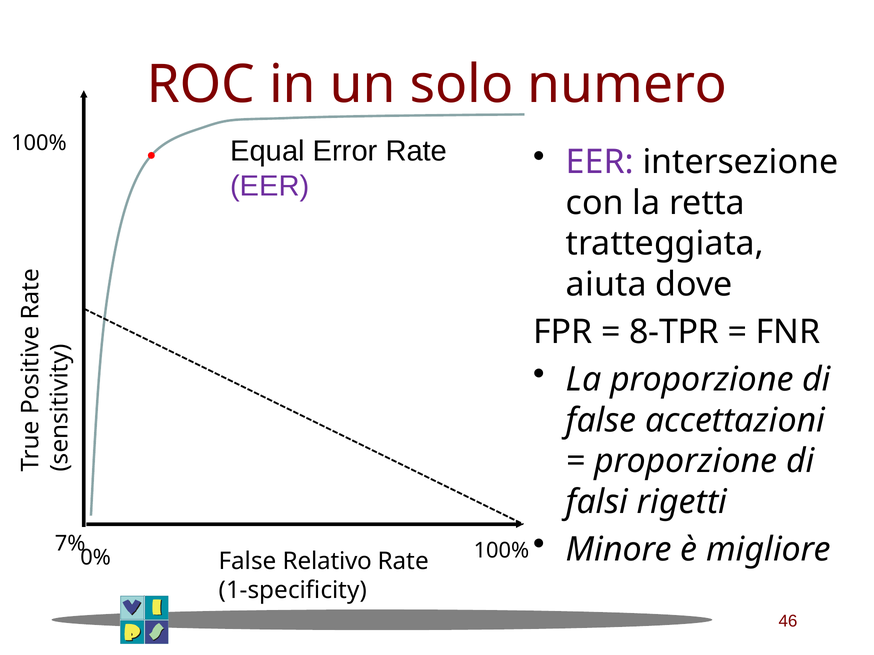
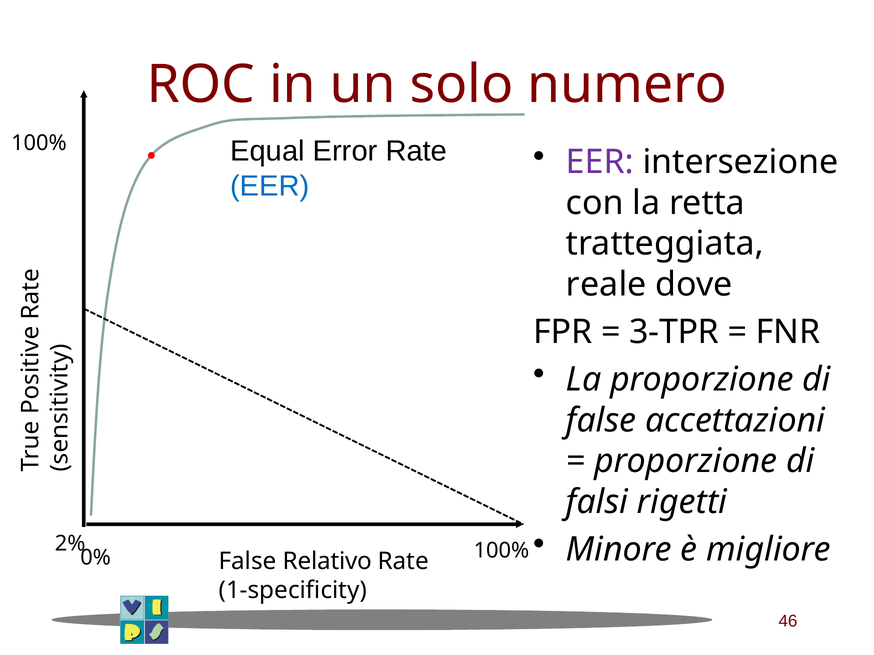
EER colour: purple -> blue (270, 186)
aiuta: aiuta -> reale (606, 285)
8-TPR: 8-TPR -> 3-TPR (674, 332)
7%: 7% -> 2% (70, 544)
